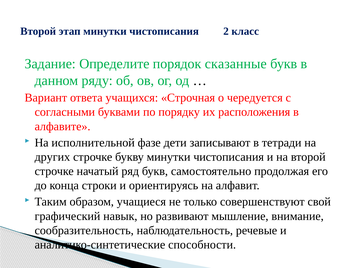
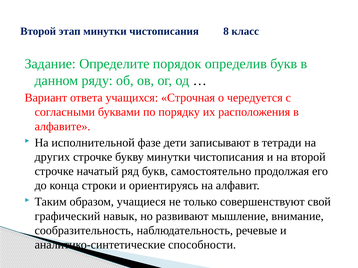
2: 2 -> 8 (226, 31)
сказанные: сказанные -> определив (236, 64)
